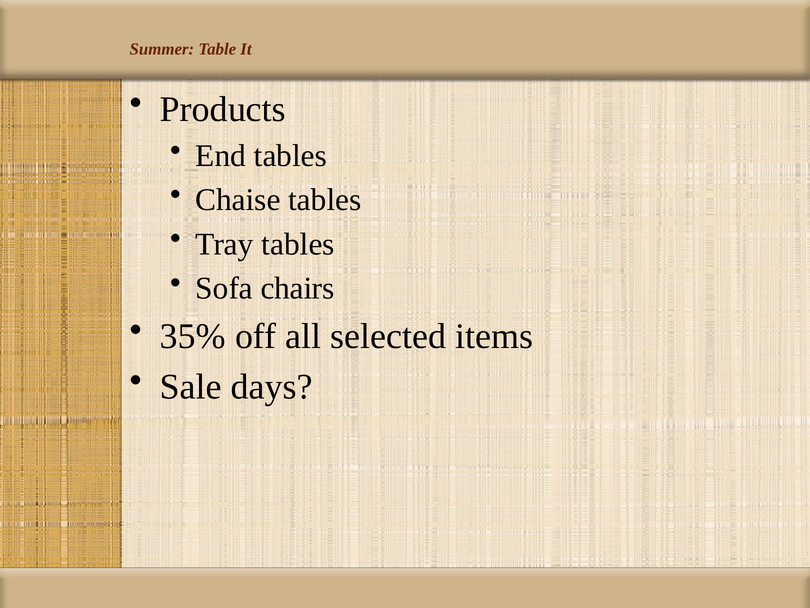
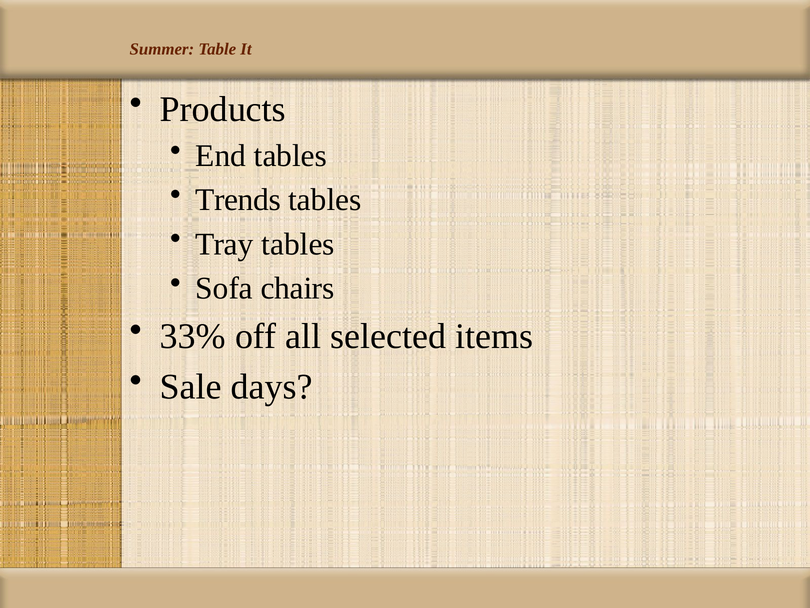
Chaise: Chaise -> Trends (238, 200)
35%: 35% -> 33% (193, 336)
